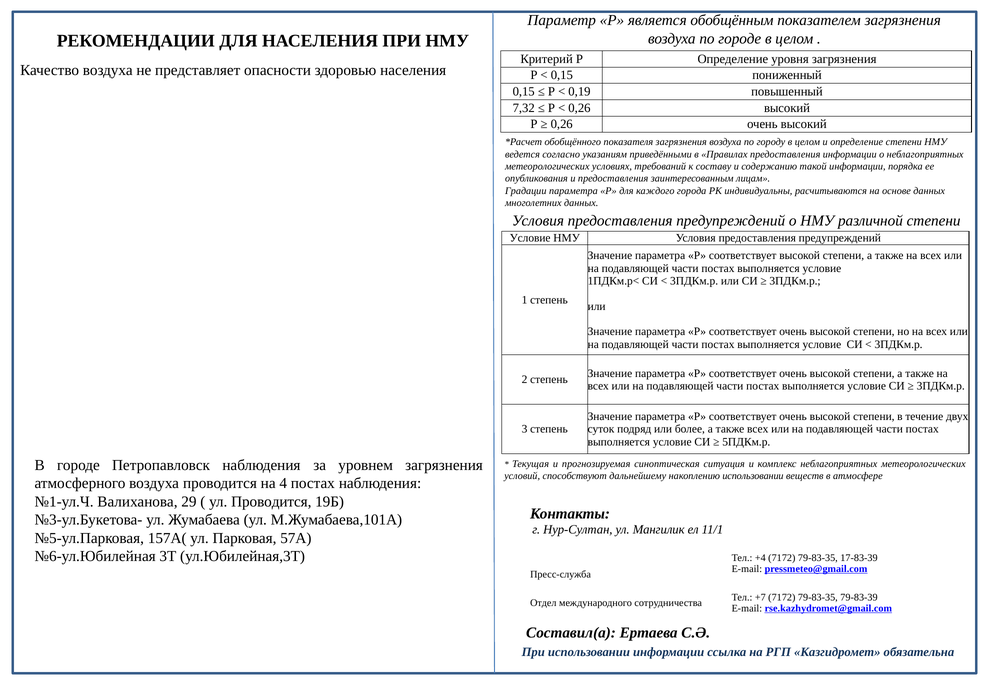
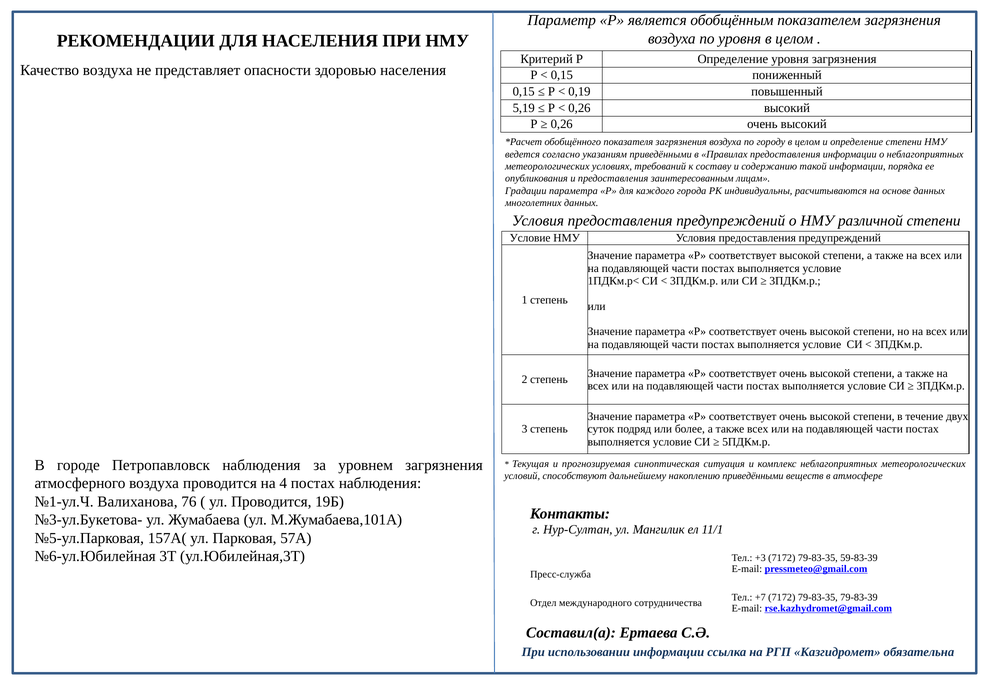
по городе: городе -> уровня (740, 39)
7,32: 7,32 -> 5,19 (524, 108)
накоплению использовании: использовании -> приведёнными (753, 476)
29: 29 -> 76 (189, 501)
+4: +4 -> +3 (760, 557)
17-83-39: 17-83-39 -> 59-83-39 (859, 557)
